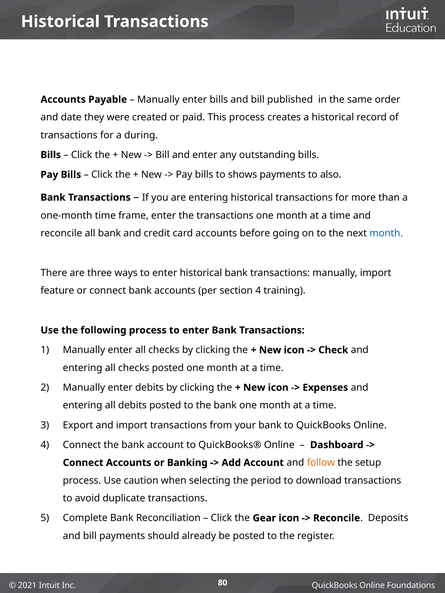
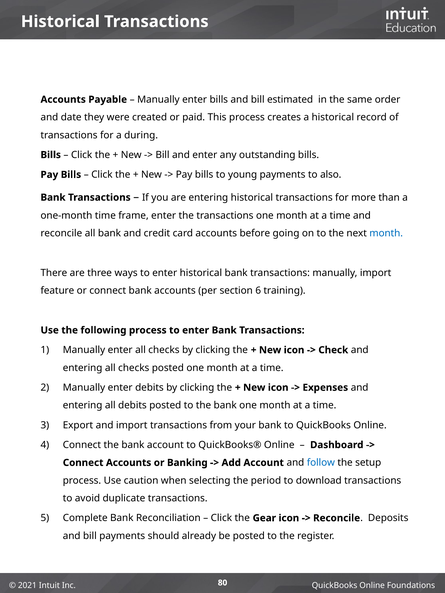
published: published -> estimated (290, 100)
shows: shows -> young (243, 175)
section 4: 4 -> 6 (258, 291)
follow colour: orange -> blue (321, 463)
